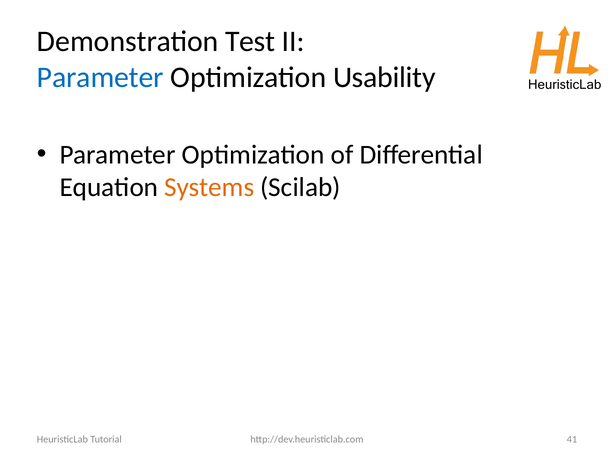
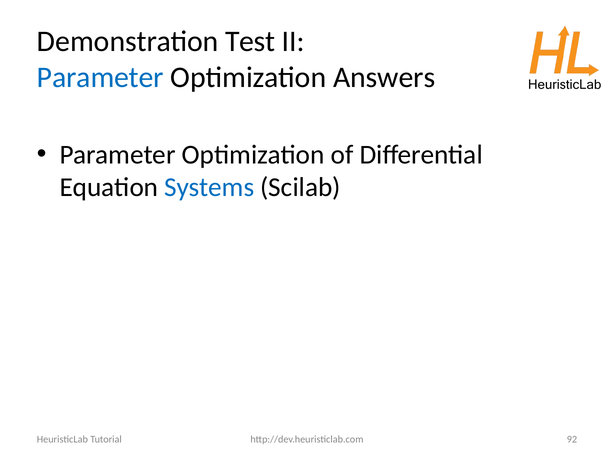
Usability: Usability -> Answers (384, 77)
Systems colour: orange -> blue (209, 188)
41: 41 -> 92 (572, 440)
